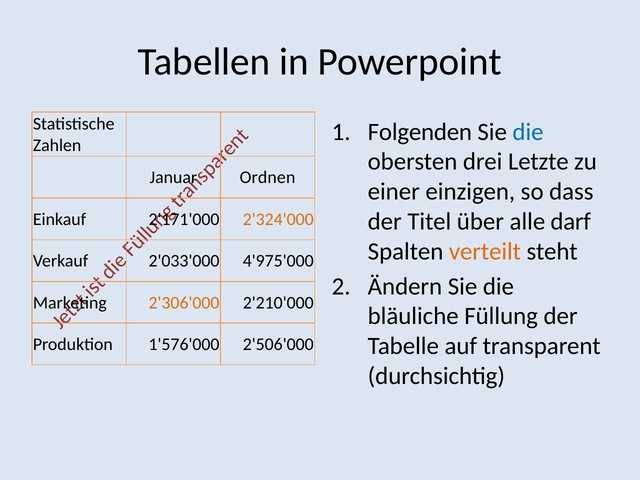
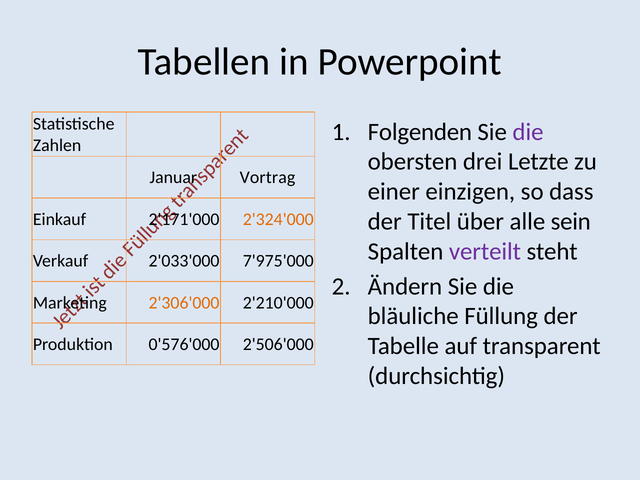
die colour: blue -> purple (528, 132)
Ordnen: Ordnen -> Vortrag (267, 178)
darf: darf -> sein (571, 222)
verteilt colour: orange -> purple (485, 251)
4'975'000: 4'975'000 -> 7'975'000 (278, 261)
1'576'000: 1'576'000 -> 0'576'000 (184, 345)
